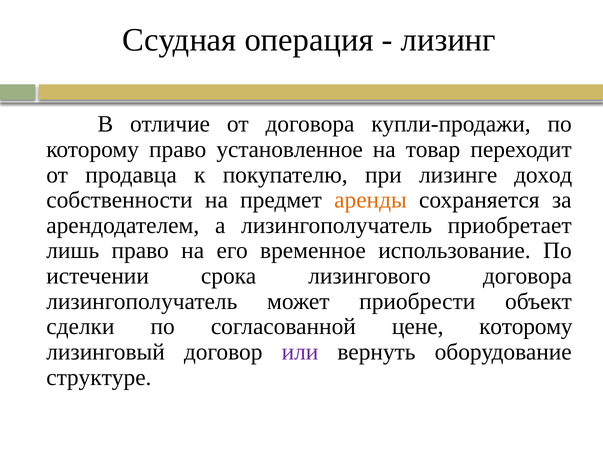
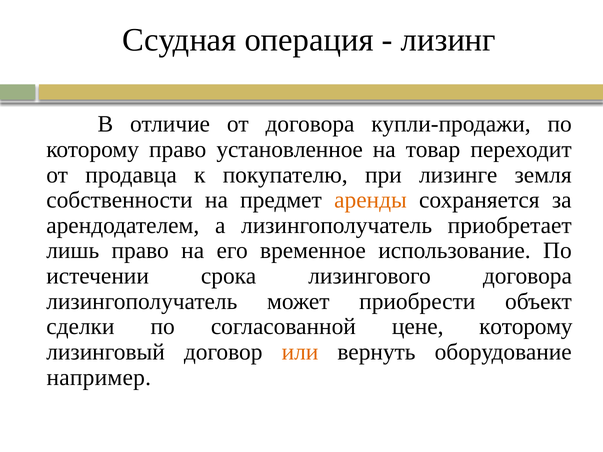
доход: доход -> земля (543, 175)
или colour: purple -> orange (300, 352)
структуре: структуре -> например (99, 378)
